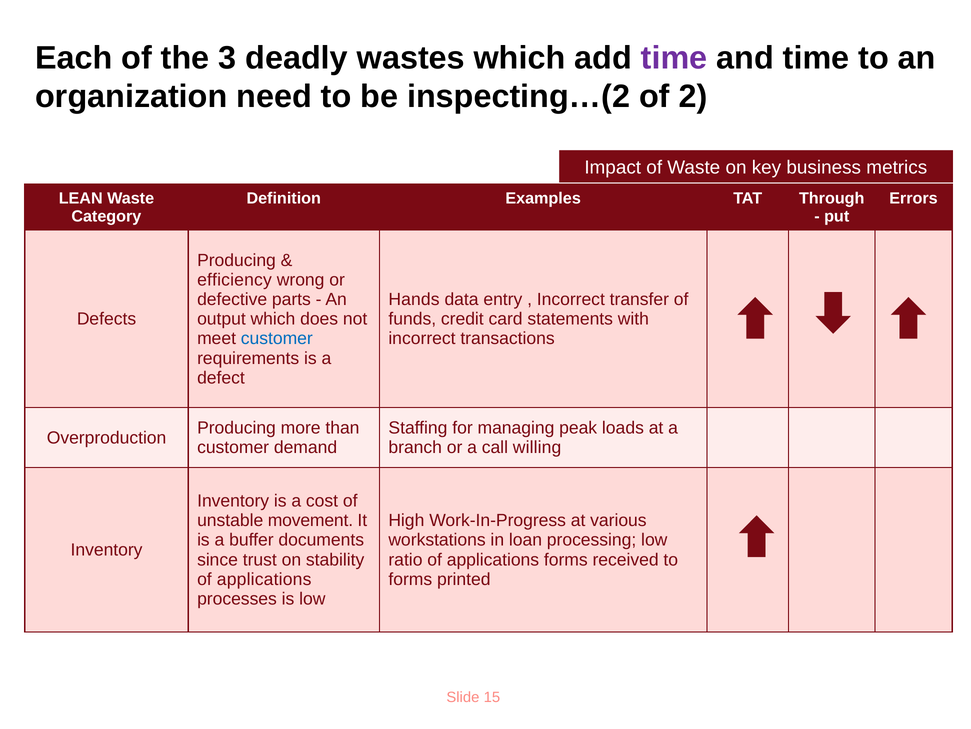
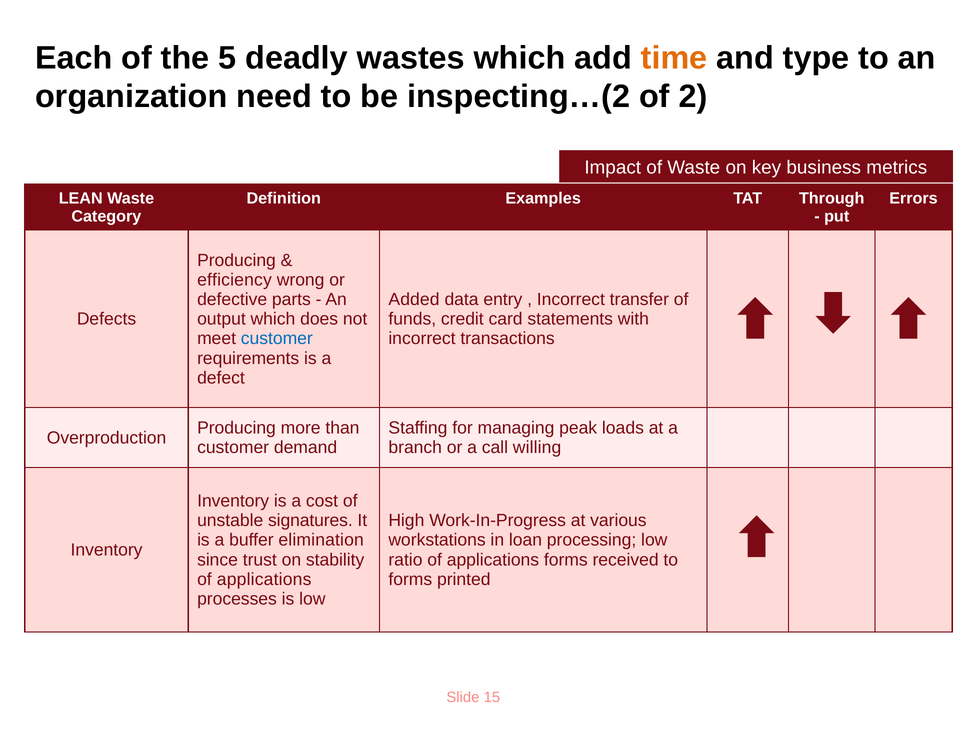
3: 3 -> 5 (227, 58)
time colour: purple -> orange (674, 58)
and time: time -> type (816, 58)
Hands: Hands -> Added (414, 299)
movement: movement -> signatures (310, 520)
documents: documents -> elimination (321, 540)
